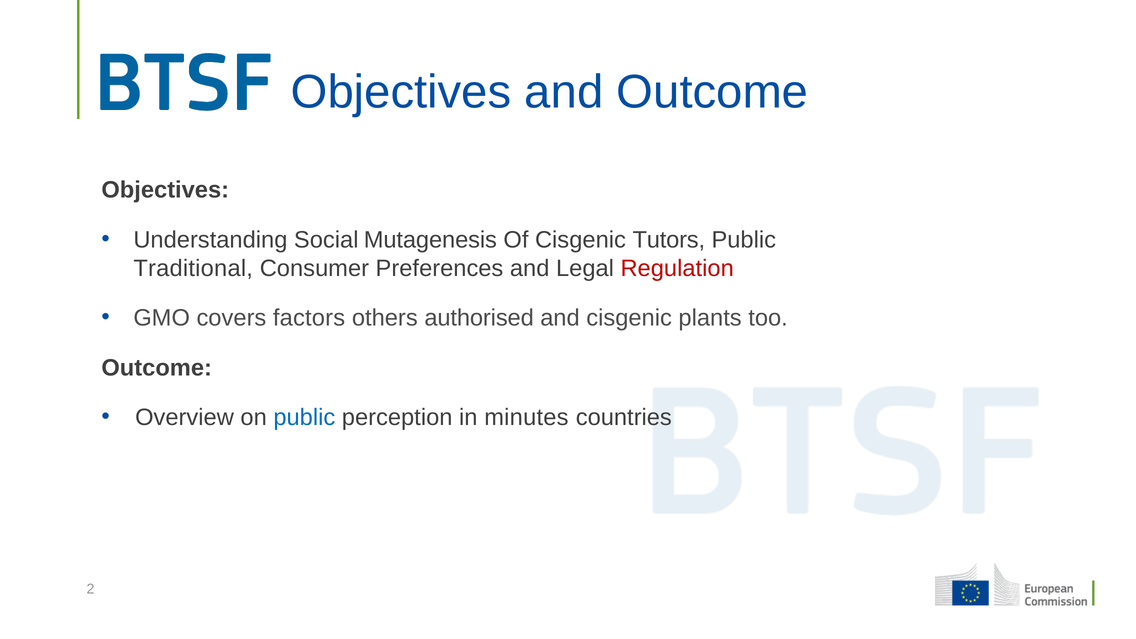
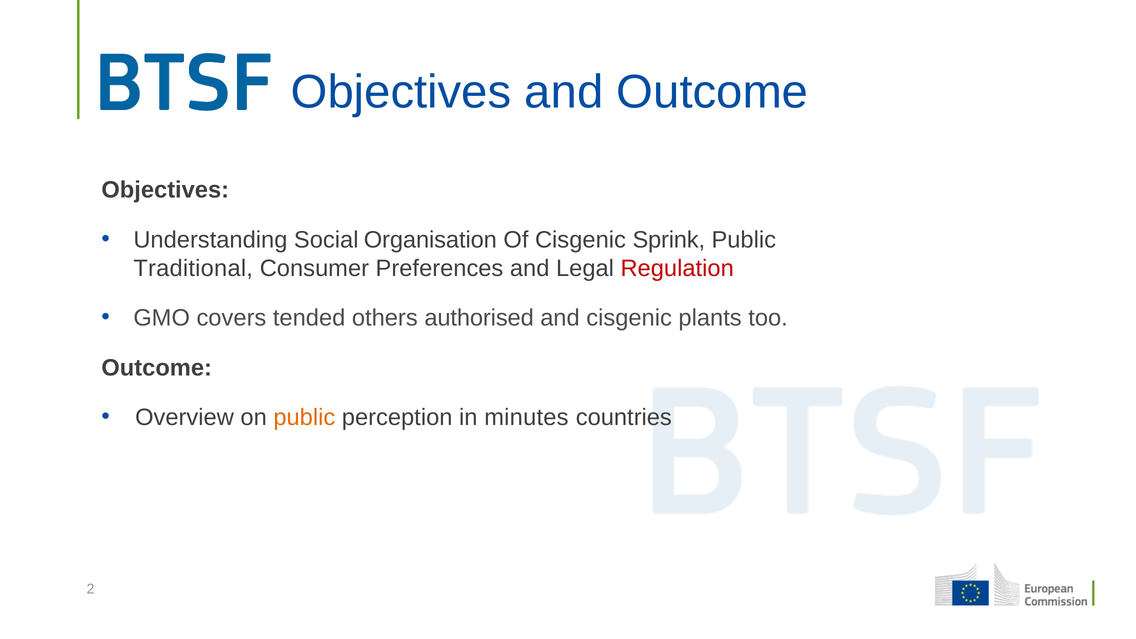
Mutagenesis: Mutagenesis -> Organisation (430, 240)
Tutors: Tutors -> Sprink (669, 240)
factors: factors -> tended (309, 318)
public colour: blue -> orange (304, 417)
